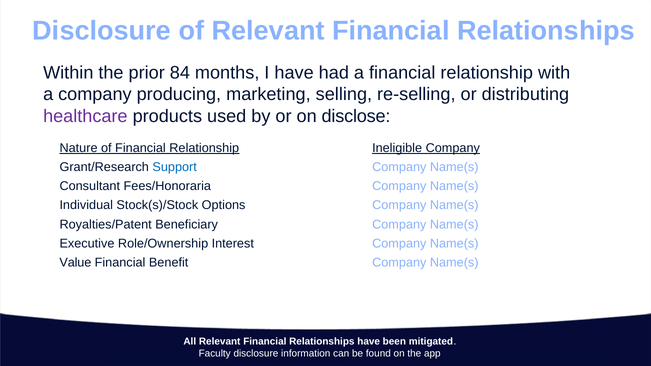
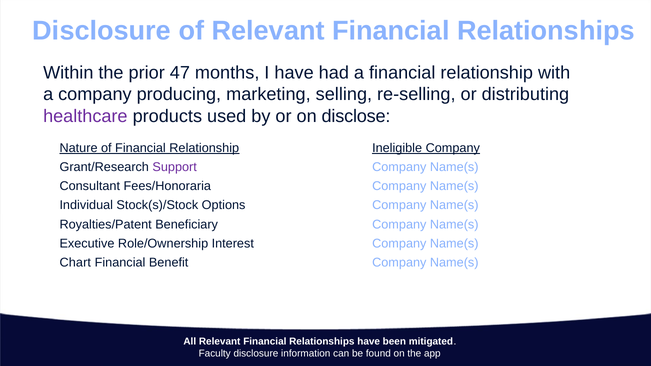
84: 84 -> 47 (180, 73)
Support colour: blue -> purple (175, 167)
Value: Value -> Chart (75, 263)
